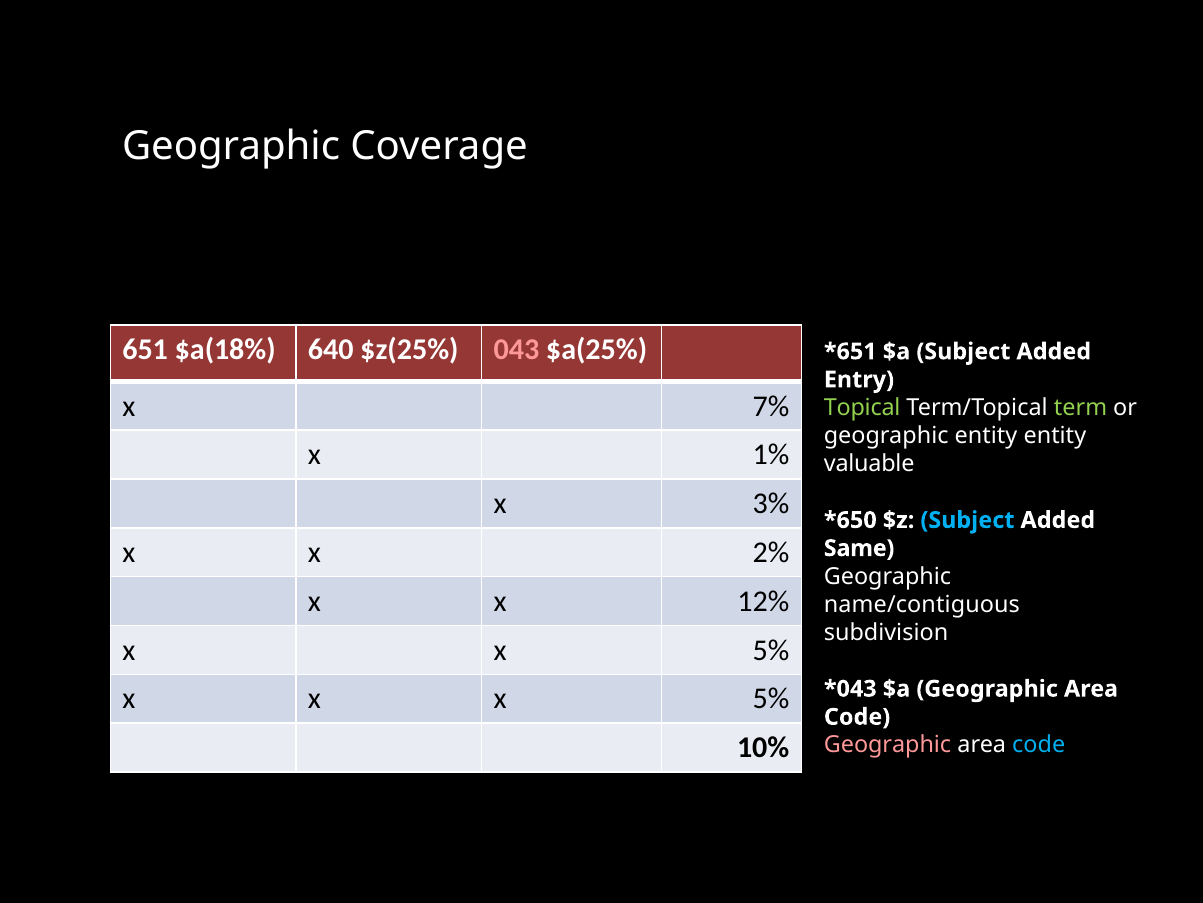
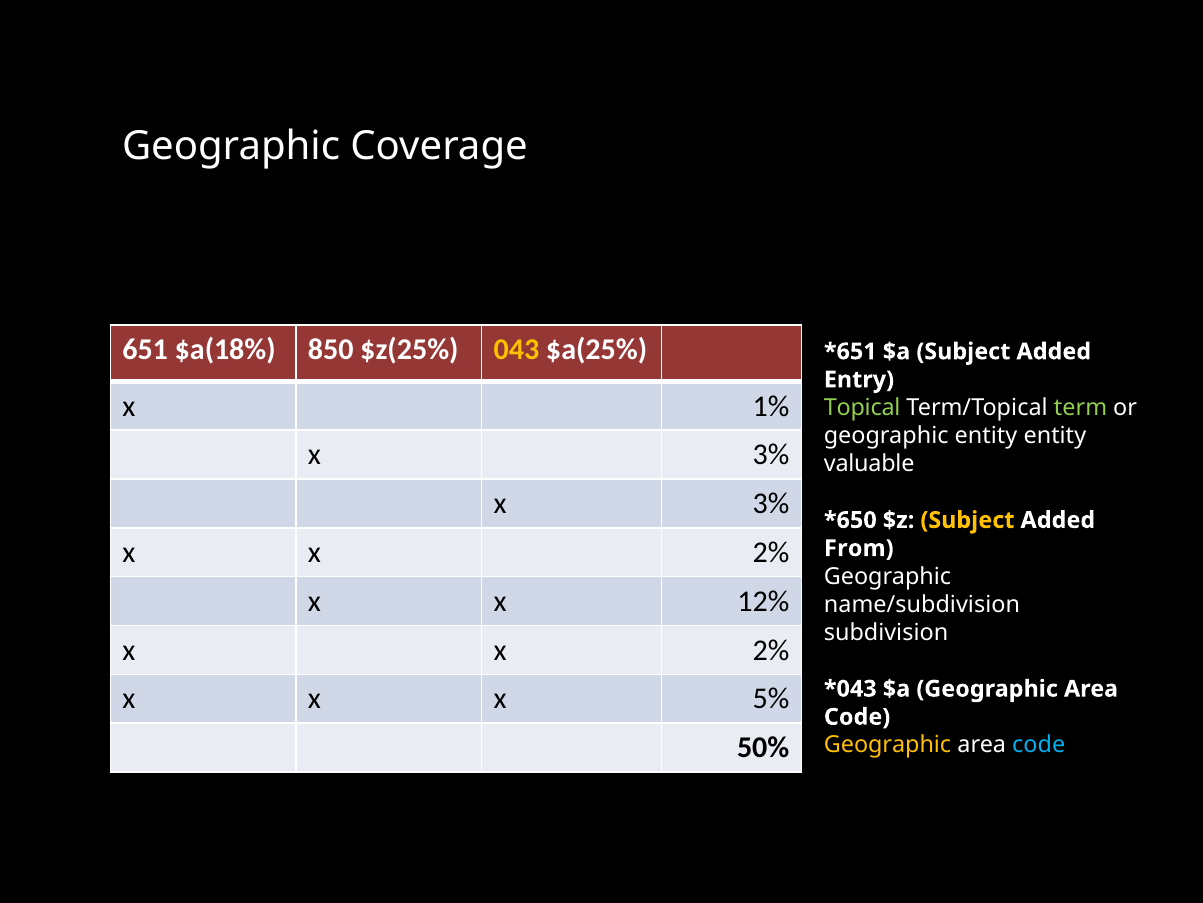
640: 640 -> 850 (331, 349)
043 colour: pink -> yellow (516, 349)
7%: 7% -> 1% (771, 406)
1%: 1% -> 3% (771, 455)
Subject colour: light blue -> yellow (967, 520)
Same: Same -> From (859, 548)
name/contiguous: name/contiguous -> name/subdivision (922, 604)
5%: 5% -> 2% (771, 650)
10%: 10% -> 50% (763, 747)
Geographic colour: pink -> yellow (888, 744)
